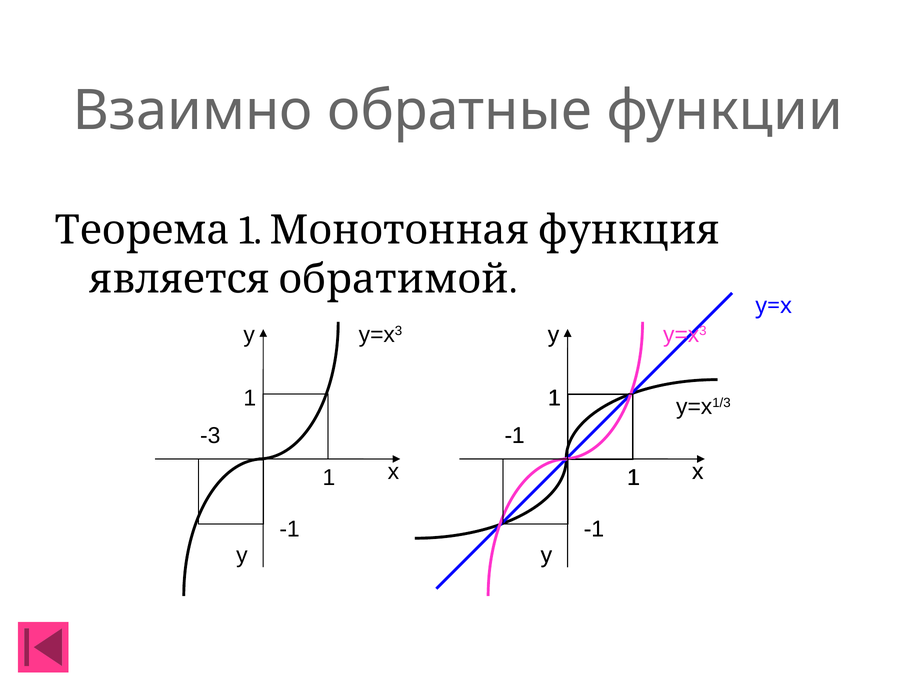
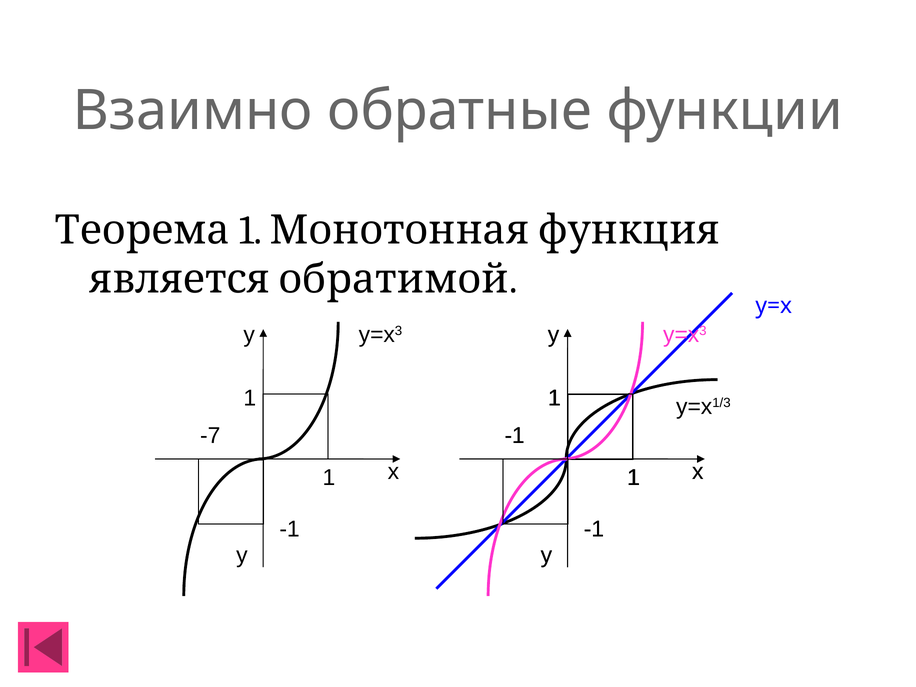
-3: -3 -> -7 (210, 436)
